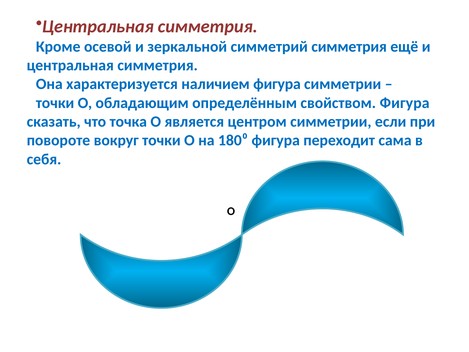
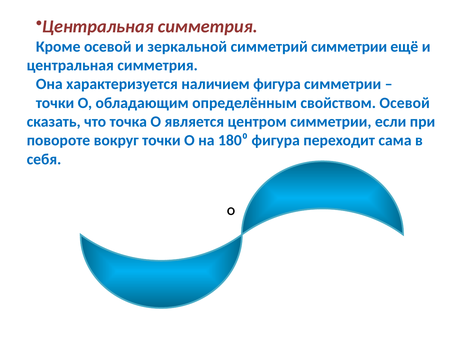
симметрий симметрия: симметрия -> симметрии (349, 47)
свойством Фигура: Фигура -> Осевой (405, 103)
